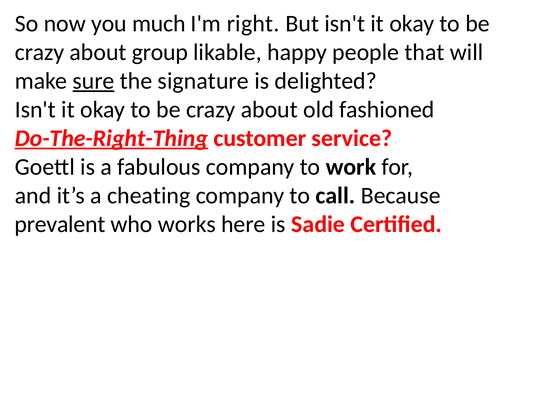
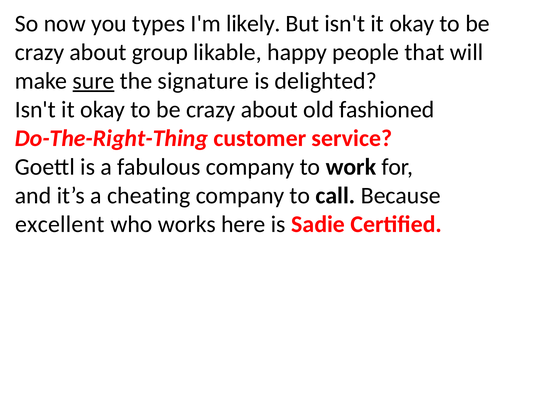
much: much -> types (159, 24)
right: right -> likely (253, 24)
Do-The-Right-Thing underline: present -> none (111, 138)
prevalent: prevalent -> excellent (60, 224)
